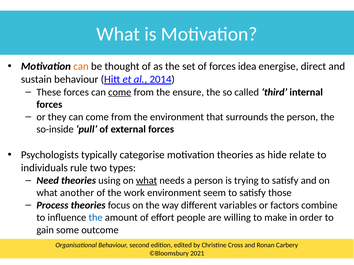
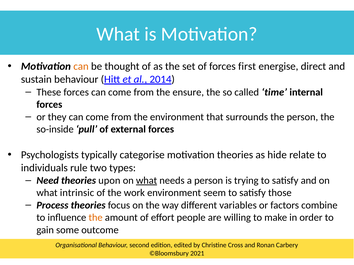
idea: idea -> first (247, 66)
come underline: present -> none (120, 92)
third: third -> time (274, 92)
using: using -> upon (109, 181)
another: another -> intrinsic (77, 193)
the colour: blue -> orange (96, 218)
